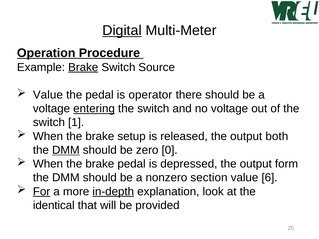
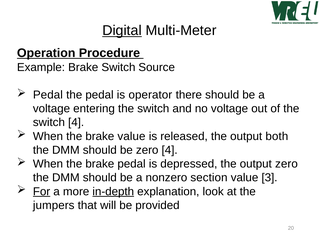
Brake underline: present -> none (83, 67)
Value: Value -> Pedal (48, 95)
entering underline: present -> none (94, 109)
switch 1: 1 -> 4 (76, 123)
brake setup: setup -> value (131, 136)
DMM underline: present -> none (66, 150)
zero 0: 0 -> 4 (170, 150)
output form: form -> zero (286, 164)
6: 6 -> 3 (269, 178)
identical: identical -> jumpers (54, 205)
